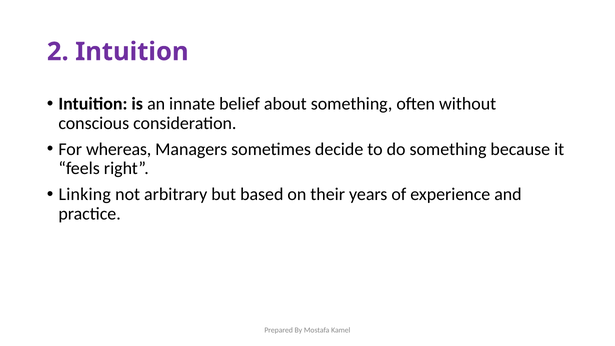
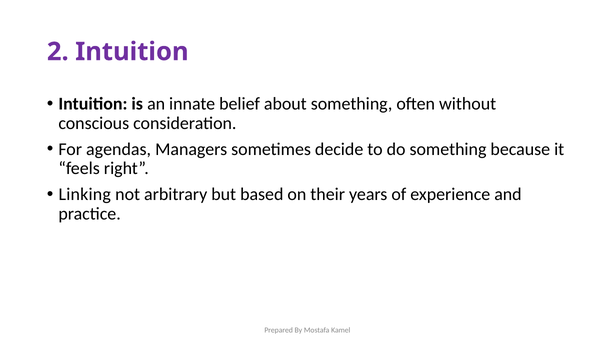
whereas: whereas -> agendas (119, 149)
